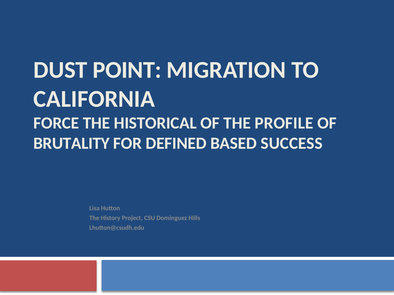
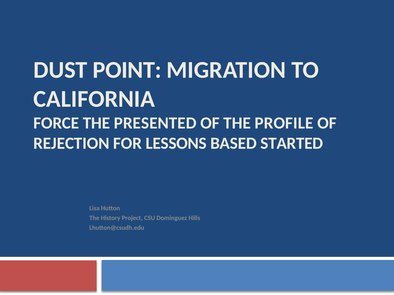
HISTORICAL: HISTORICAL -> PRESENTED (155, 123)
BRUTALITY: BRUTALITY -> REJECTION (71, 143)
DEFINED: DEFINED -> LESSONS (176, 143)
SUCCESS: SUCCESS -> STARTED (292, 143)
